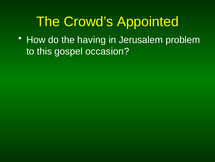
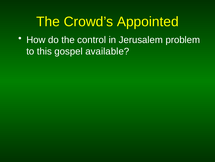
having: having -> control (92, 40)
occasion: occasion -> available (107, 51)
